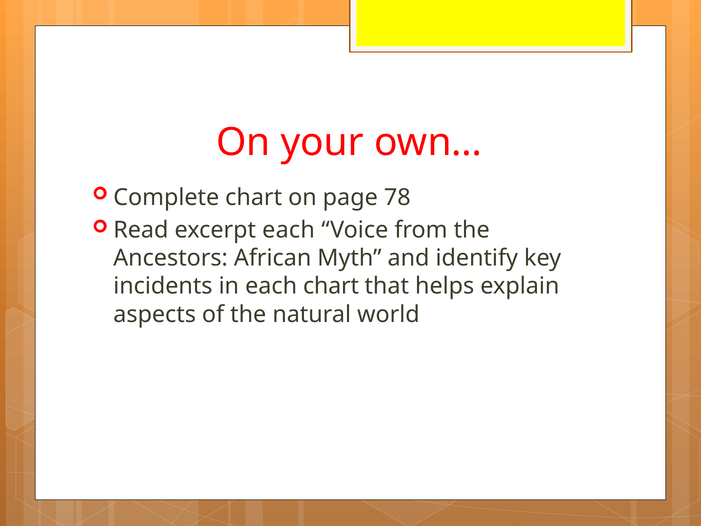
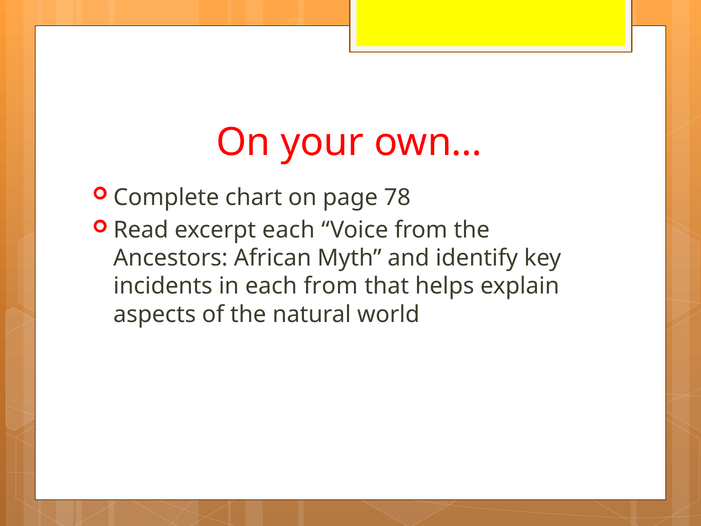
each chart: chart -> from (331, 286)
